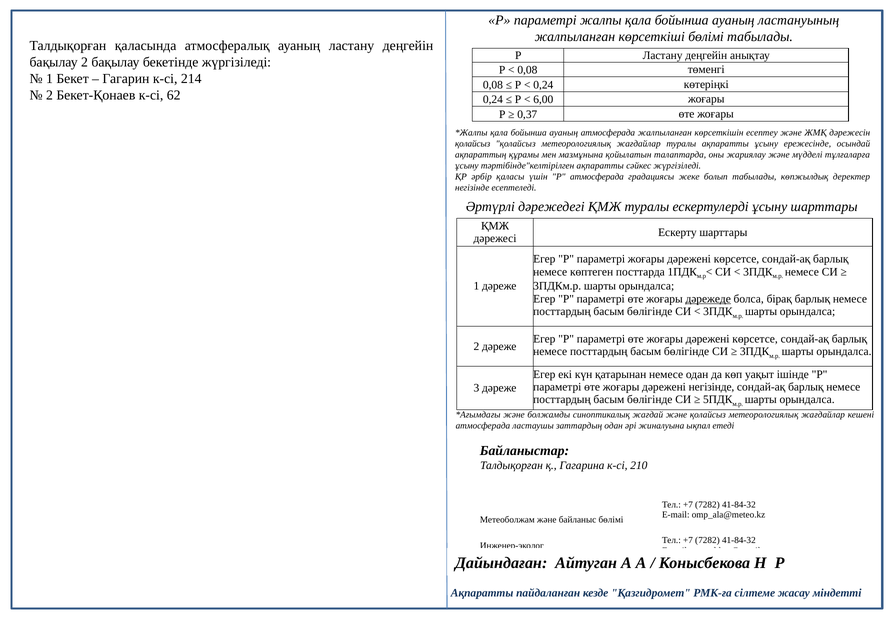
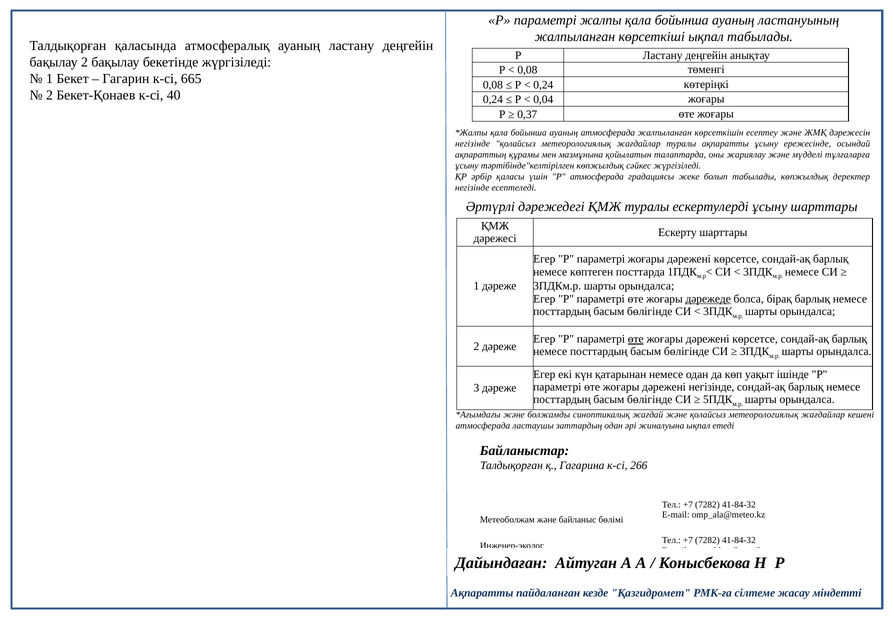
көрсеткіші бөлімі: бөлімі -> ықпал (706, 37)
214: 214 -> 665 (191, 78)
62: 62 -> 40 (174, 95)
6,00: 6,00 -> 0,04 (543, 99)
қолайсыз: қолайсыз -> негізінде (473, 144)
тәртібінде"келтірілген ақпаратты: ақпаратты -> көпжылдық (600, 166)
өте underline: none -> present (636, 339)
210: 210 -> 266 (639, 465)
